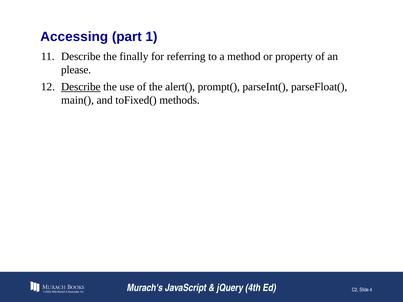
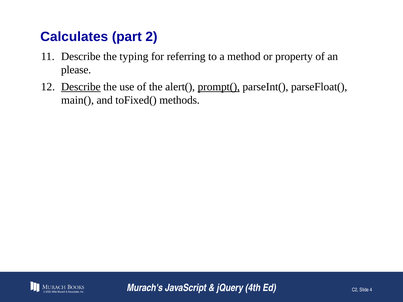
Accessing: Accessing -> Calculates (74, 37)
1: 1 -> 2 (151, 37)
finally: finally -> typing (134, 57)
prompt( underline: none -> present (219, 87)
